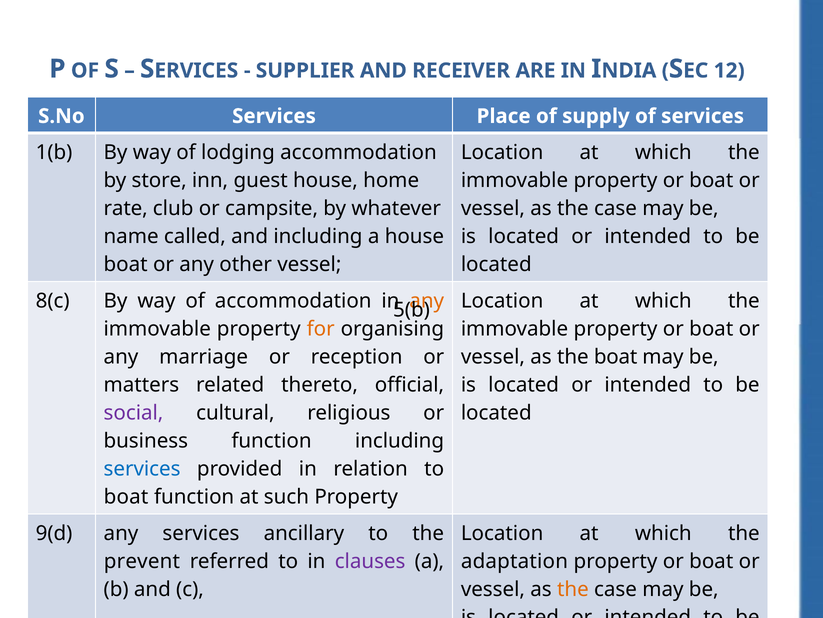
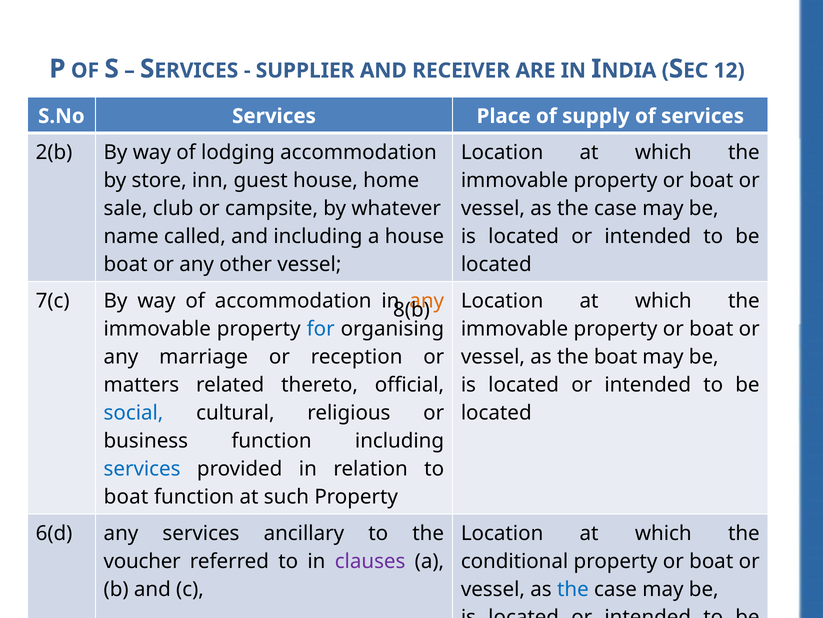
1(b: 1(b -> 2(b (54, 152)
rate: rate -> sale (126, 208)
8(c: 8(c -> 7(c (53, 301)
5(b: 5(b -> 8(b (411, 310)
for colour: orange -> blue (321, 329)
social colour: purple -> blue (134, 413)
9(d: 9(d -> 6(d (54, 533)
prevent: prevent -> voucher (142, 561)
adaptation: adaptation -> conditional (515, 561)
the colour: orange -> blue (573, 589)
